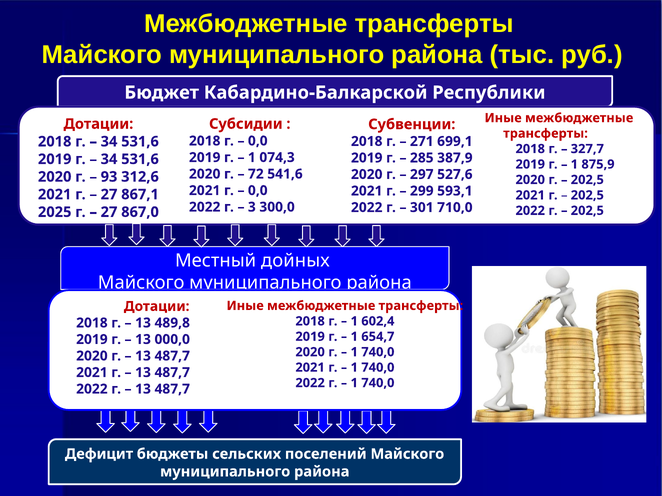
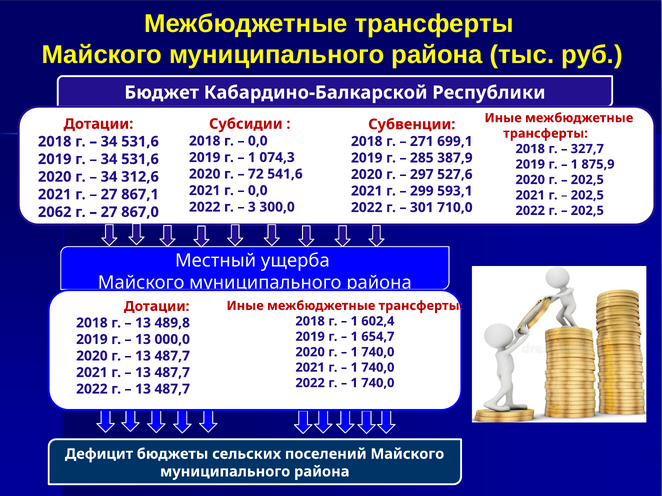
93: 93 -> 34 (109, 177)
2025: 2025 -> 2062 (55, 212)
дойных: дойных -> ущерба (295, 261)
